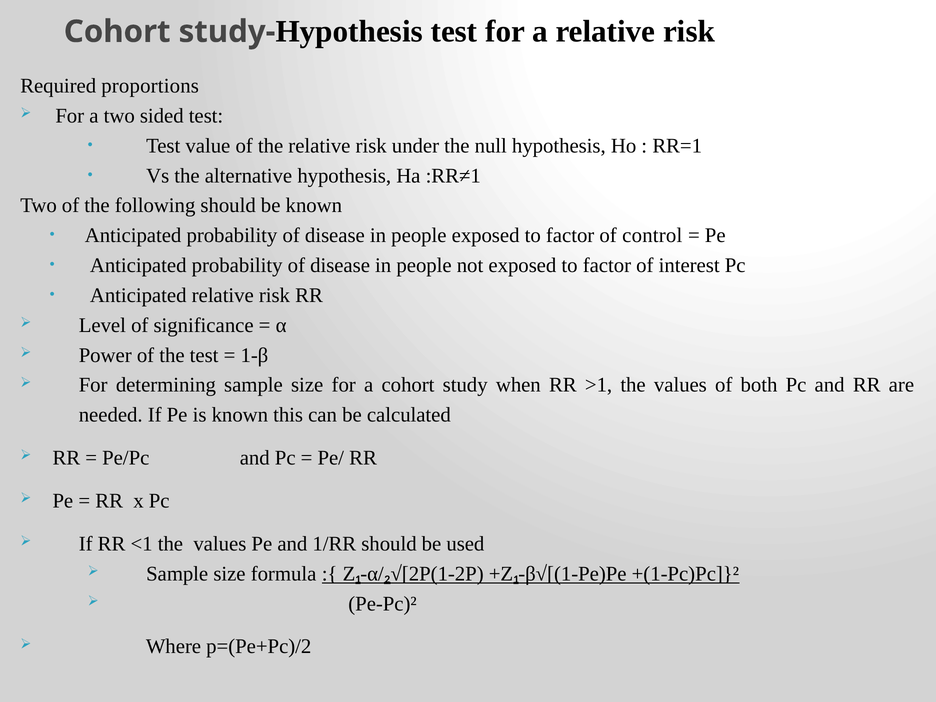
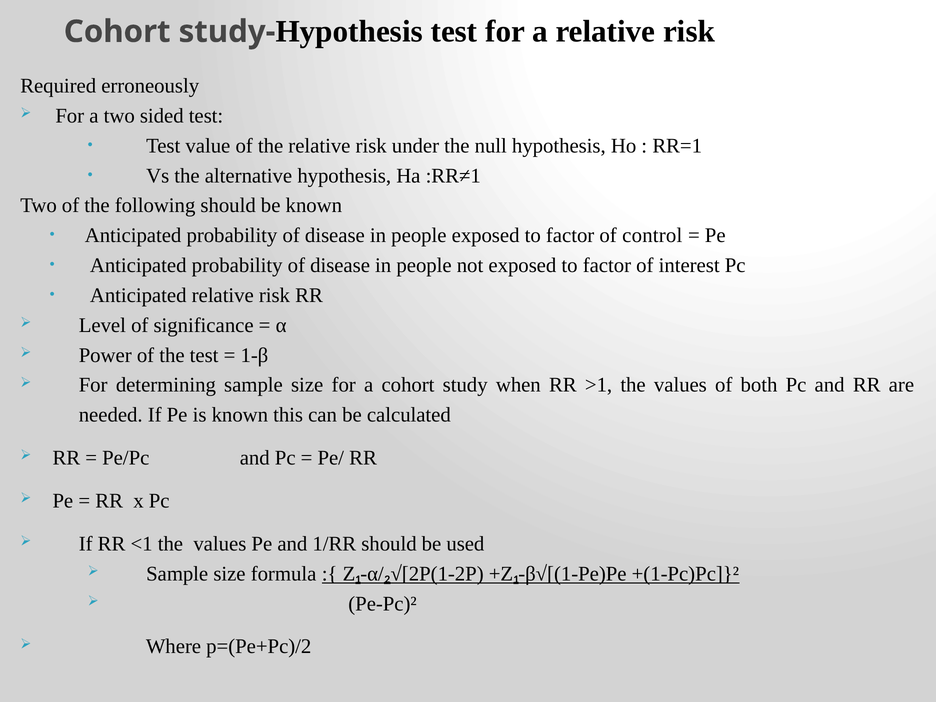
proportions: proportions -> erroneously (150, 86)
